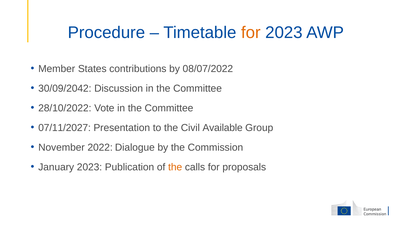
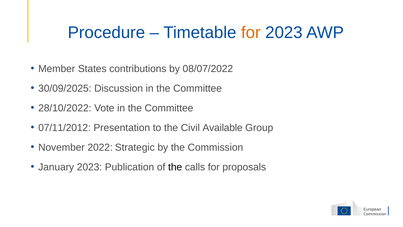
30/09/2042: 30/09/2042 -> 30/09/2025 (65, 88)
07/11/2027: 07/11/2027 -> 07/11/2012 (65, 128)
Dialogue: Dialogue -> Strategic (135, 147)
the colour: orange -> black (175, 167)
